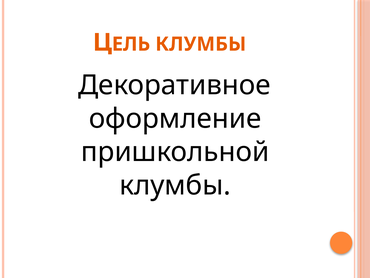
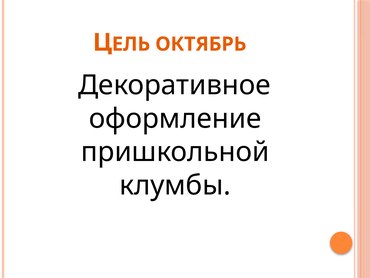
КЛУМБЫ: КЛУМБЫ -> ОКТЯБРЬ (201, 44)
